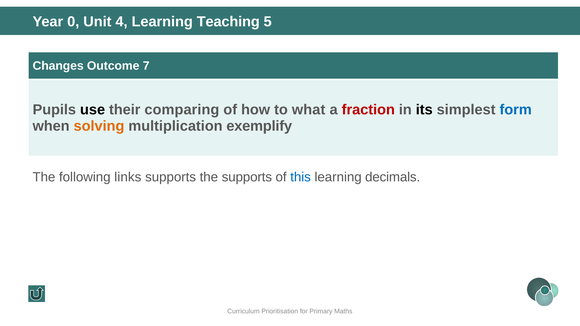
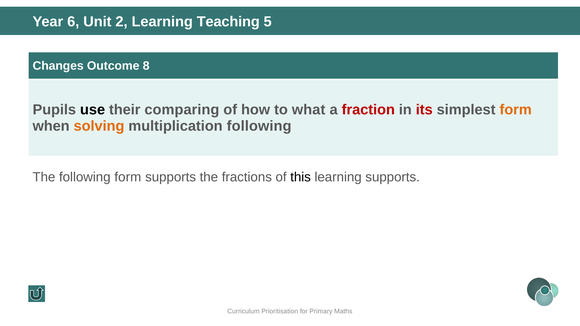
0: 0 -> 6 (73, 22)
4: 4 -> 2 (122, 22)
7: 7 -> 8 (146, 66)
its colour: black -> red (424, 110)
form colour: blue -> orange (516, 110)
multiplication exemplify: exemplify -> following (259, 126)
following links: links -> form (128, 177)
the supports: supports -> fractions (247, 177)
this colour: blue -> black (301, 177)
learning decimals: decimals -> supports (393, 177)
